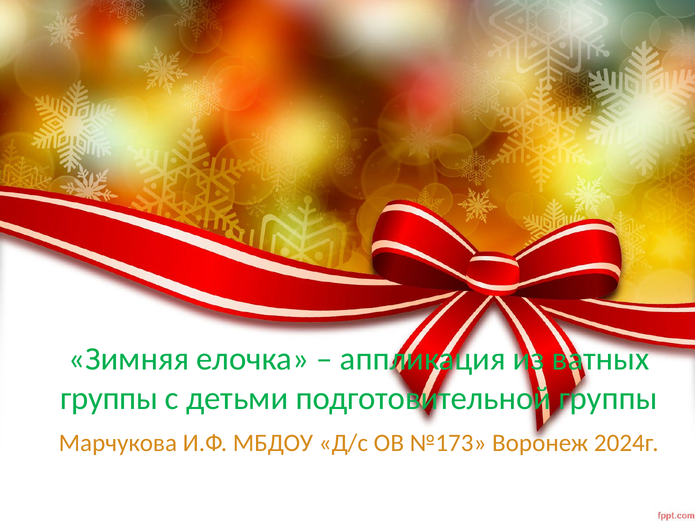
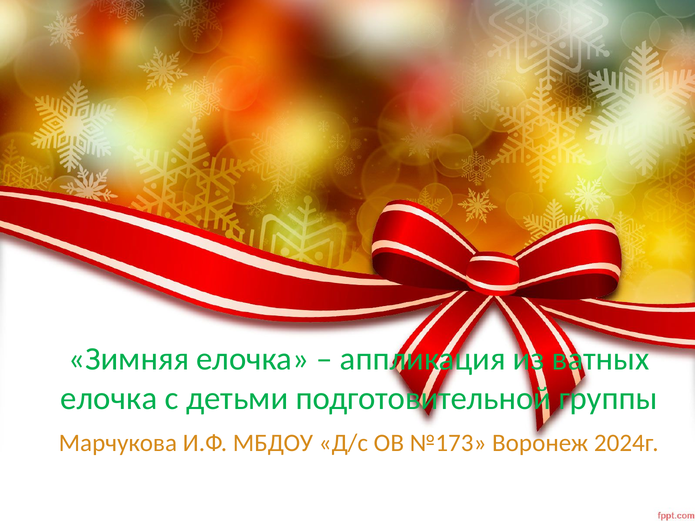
группы: группы -> елочка (109, 399)
